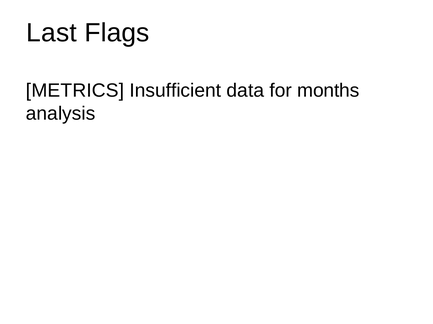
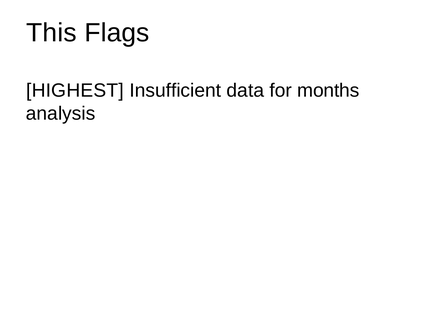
Last: Last -> This (51, 33)
METRICS: METRICS -> HIGHEST (75, 91)
